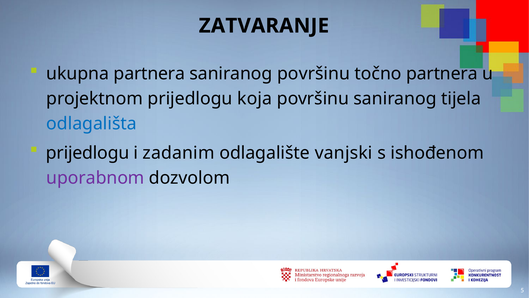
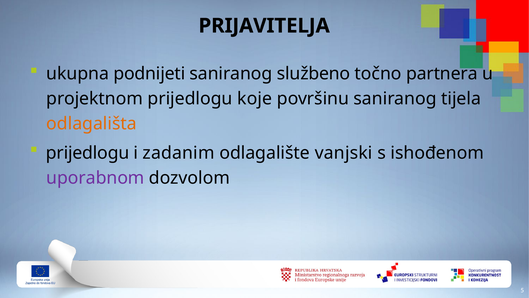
ZATVARANJE: ZATVARANJE -> PRIJAVITELJA (264, 26)
ukupna partnera: partnera -> podnijeti (149, 74)
saniranog površinu: površinu -> službeno (314, 74)
koja: koja -> koje (255, 99)
odlagališta colour: blue -> orange (92, 124)
